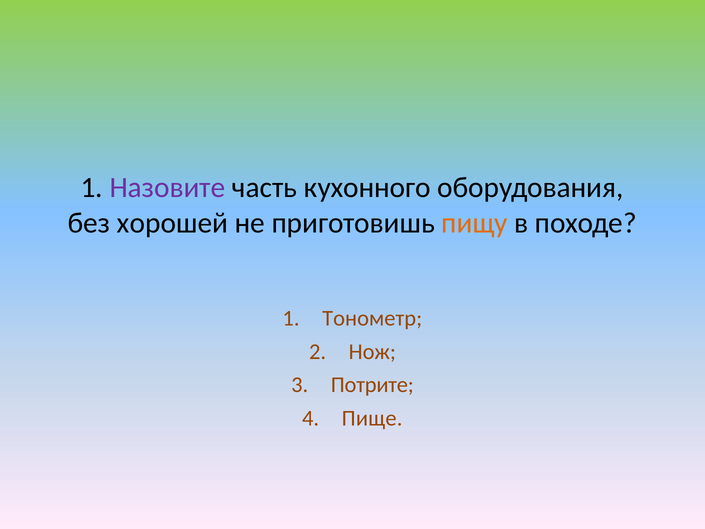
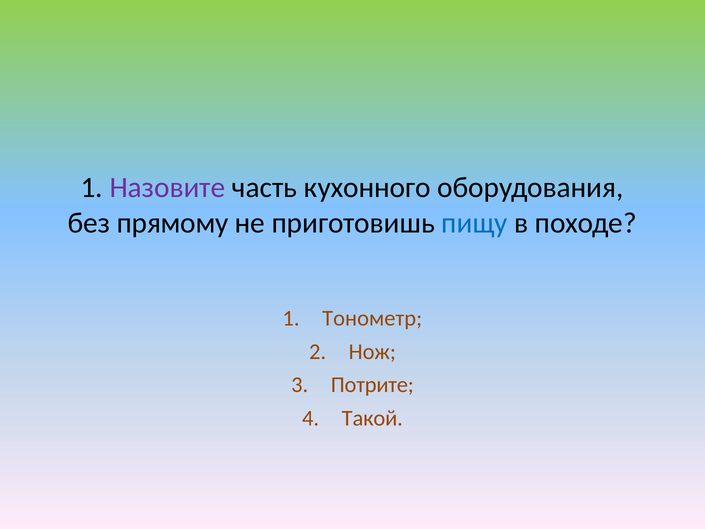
хорошей: хорошей -> прямому (173, 223)
пищу colour: orange -> blue (475, 223)
Пище: Пище -> Такой (372, 418)
